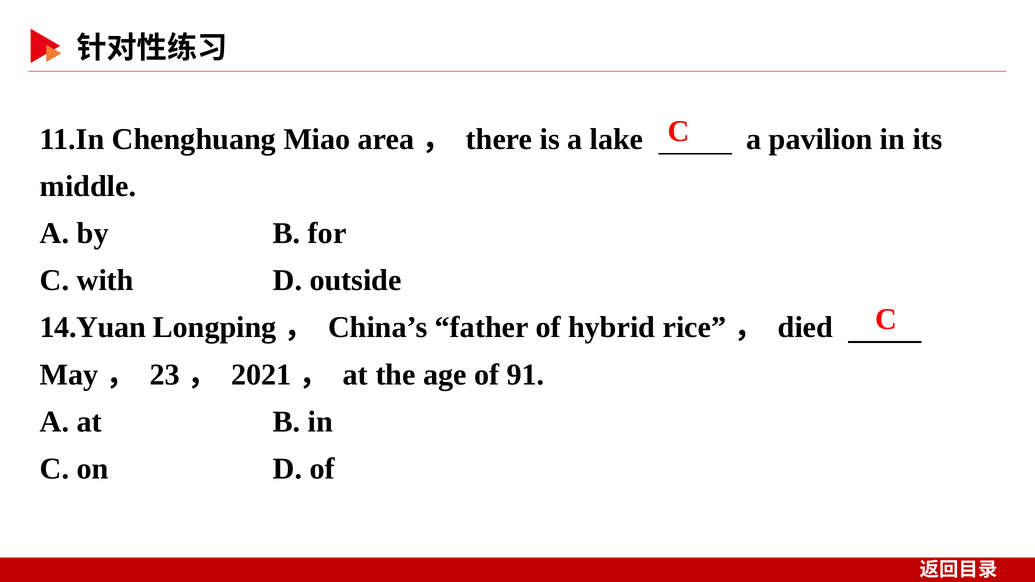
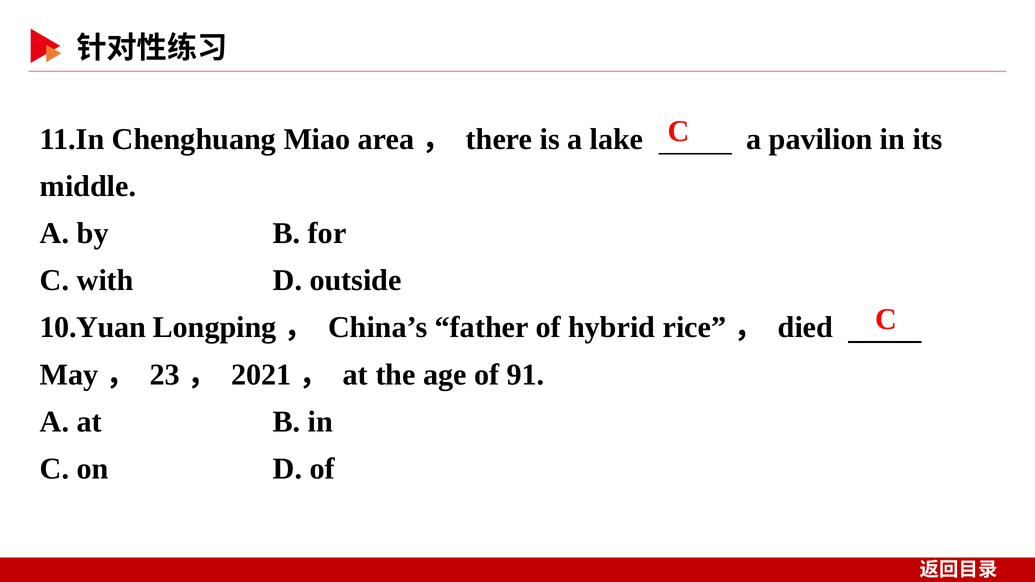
14.Yuan: 14.Yuan -> 10.Yuan (93, 328)
